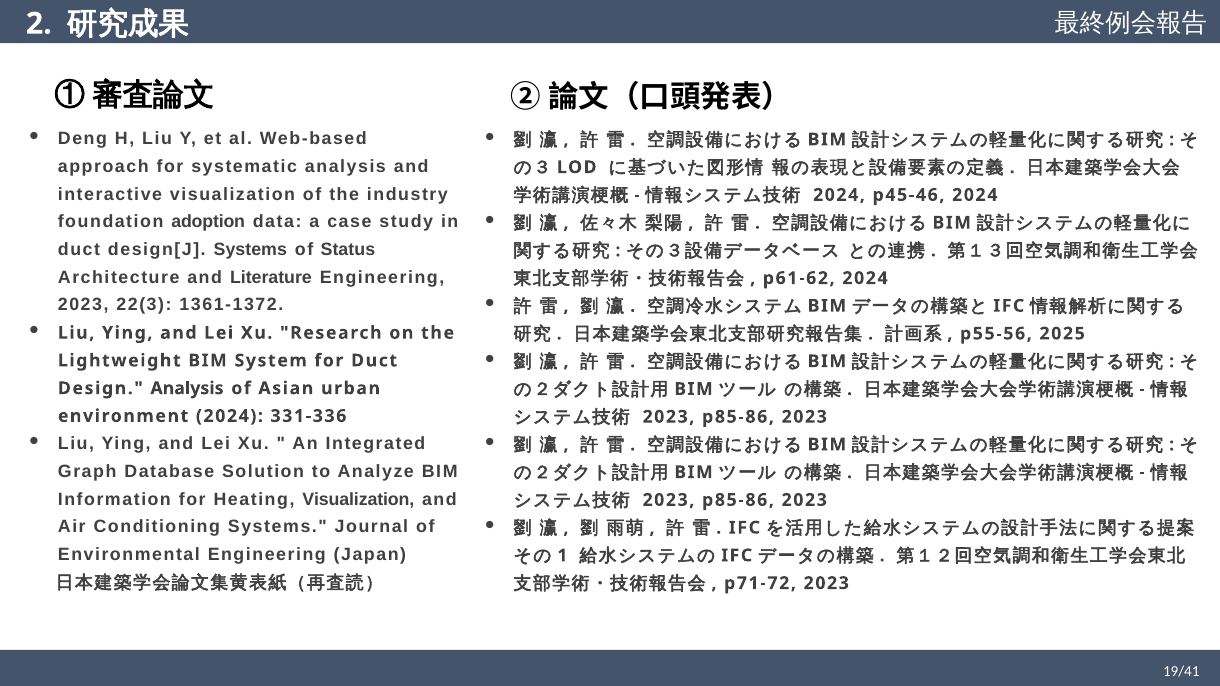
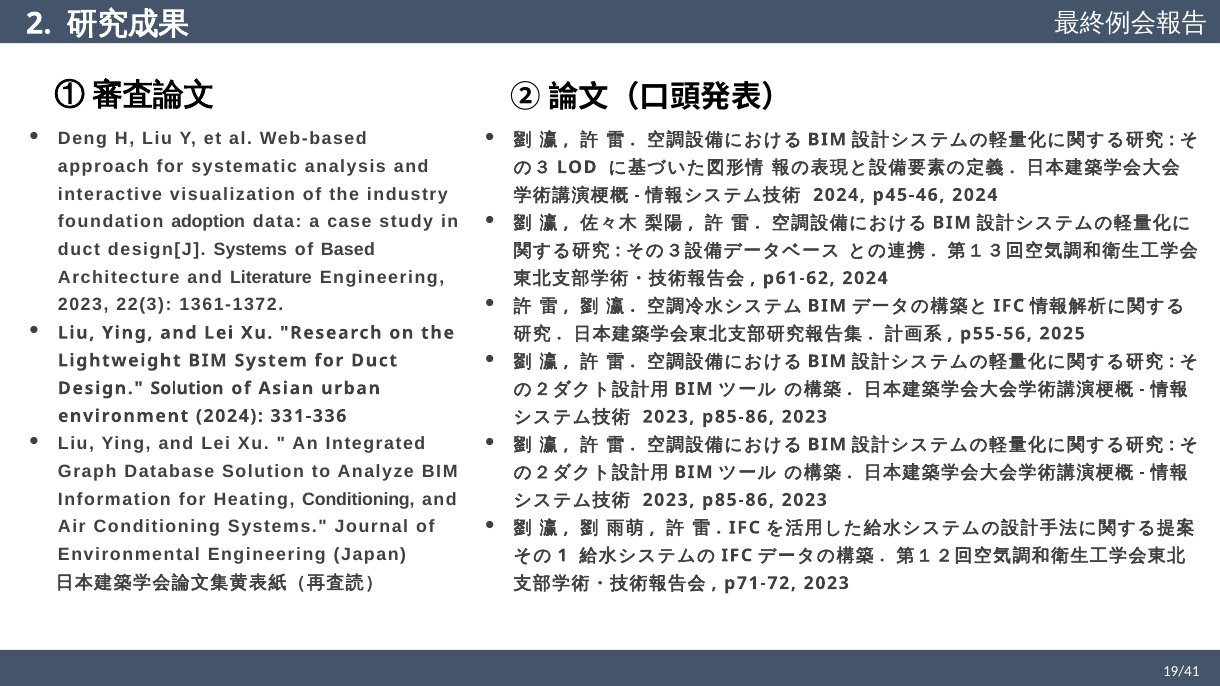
Status: Status -> Based (348, 250)
Design Analysis: Analysis -> Solution (187, 388)
Heating Visualization: Visualization -> Conditioning (358, 499)
